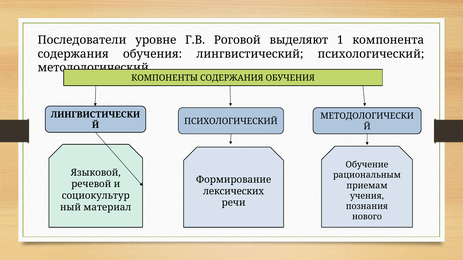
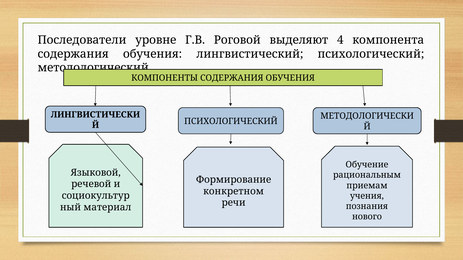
1: 1 -> 4 (340, 40)
лексических: лексических -> конкретном (234, 192)
